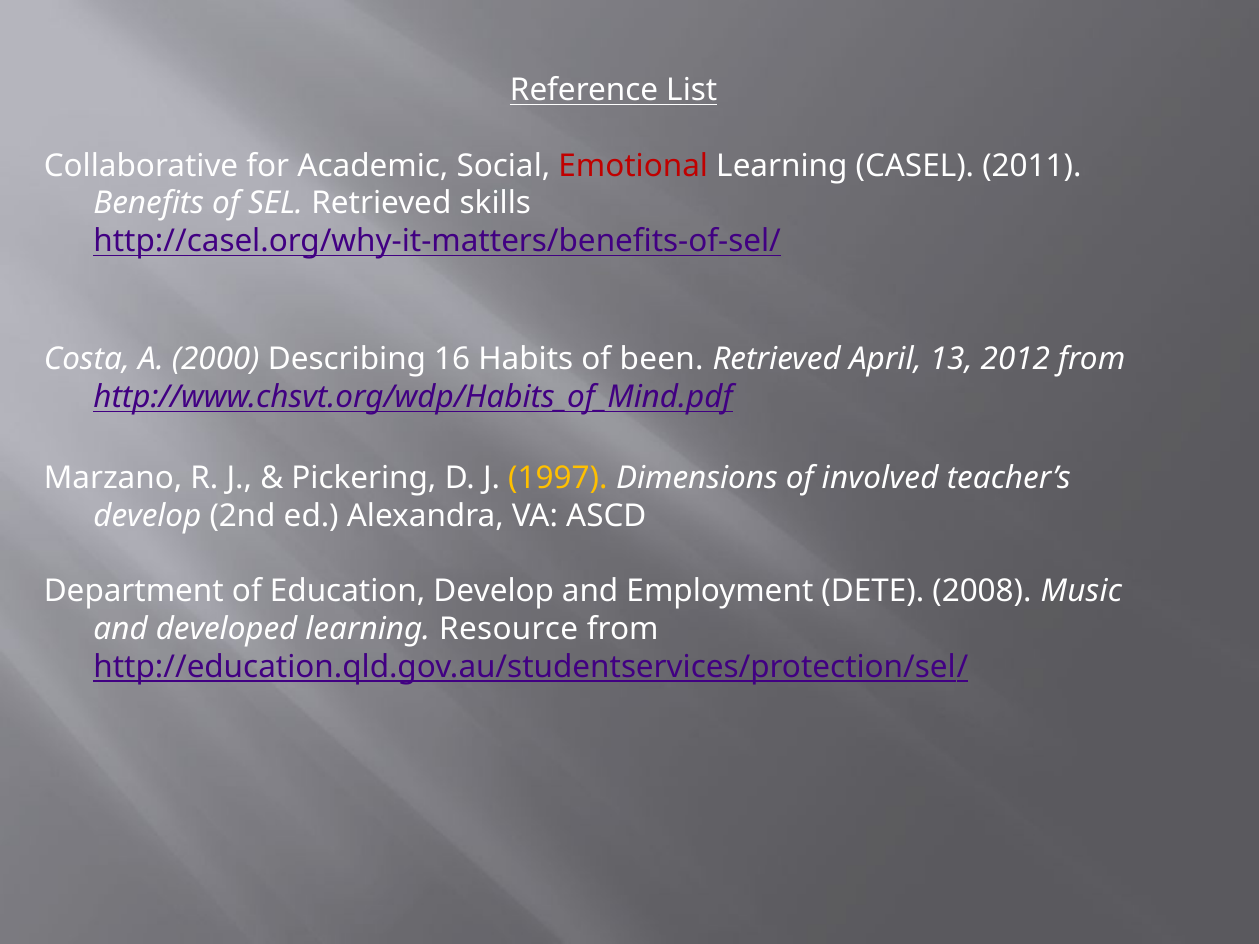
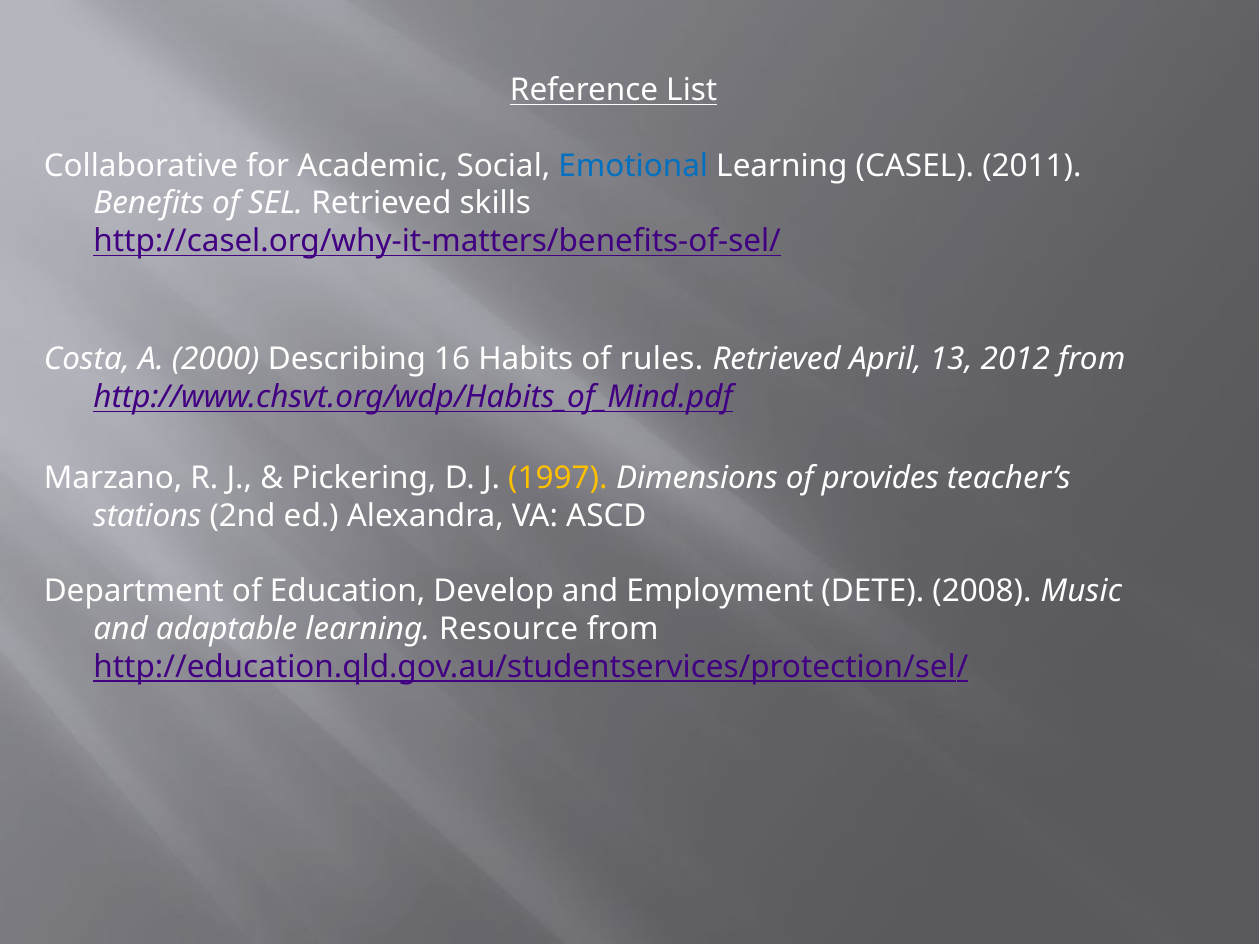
Emotional colour: red -> blue (633, 166)
been: been -> rules (662, 360)
involved: involved -> provides (880, 478)
develop: develop -> stations (147, 516)
developed: developed -> adaptable (227, 629)
